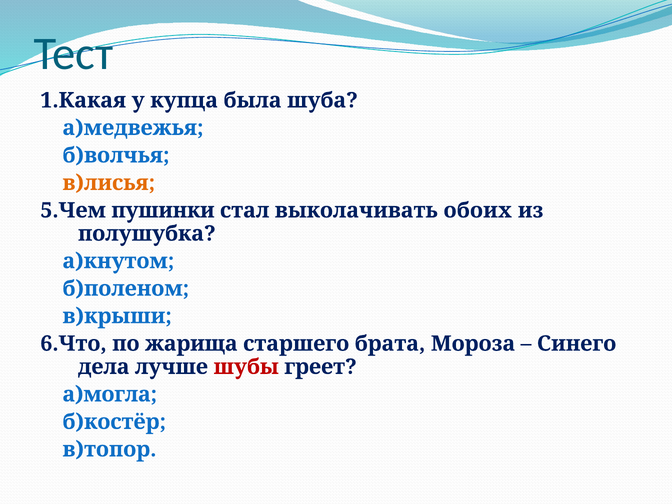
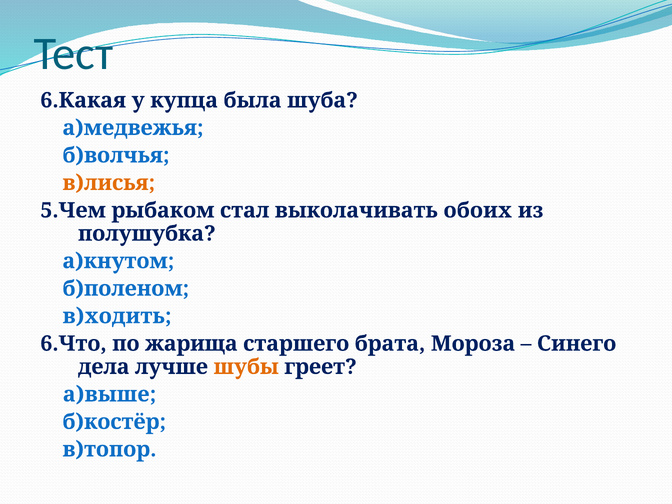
1.Какая: 1.Какая -> 6.Какая (83, 100)
пушинки: пушинки -> рыбаком (163, 210)
в)крыши: в)крыши -> в)ходить (117, 316)
шубы colour: red -> orange (246, 367)
а)могла: а)могла -> а)выше (110, 394)
